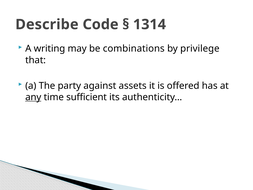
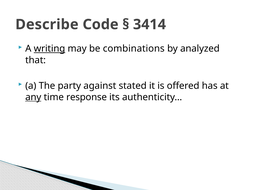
1314: 1314 -> 3414 (149, 24)
writing underline: none -> present (49, 49)
privilege: privilege -> analyzed (200, 49)
assets: assets -> stated (133, 86)
sufficient: sufficient -> response (87, 97)
